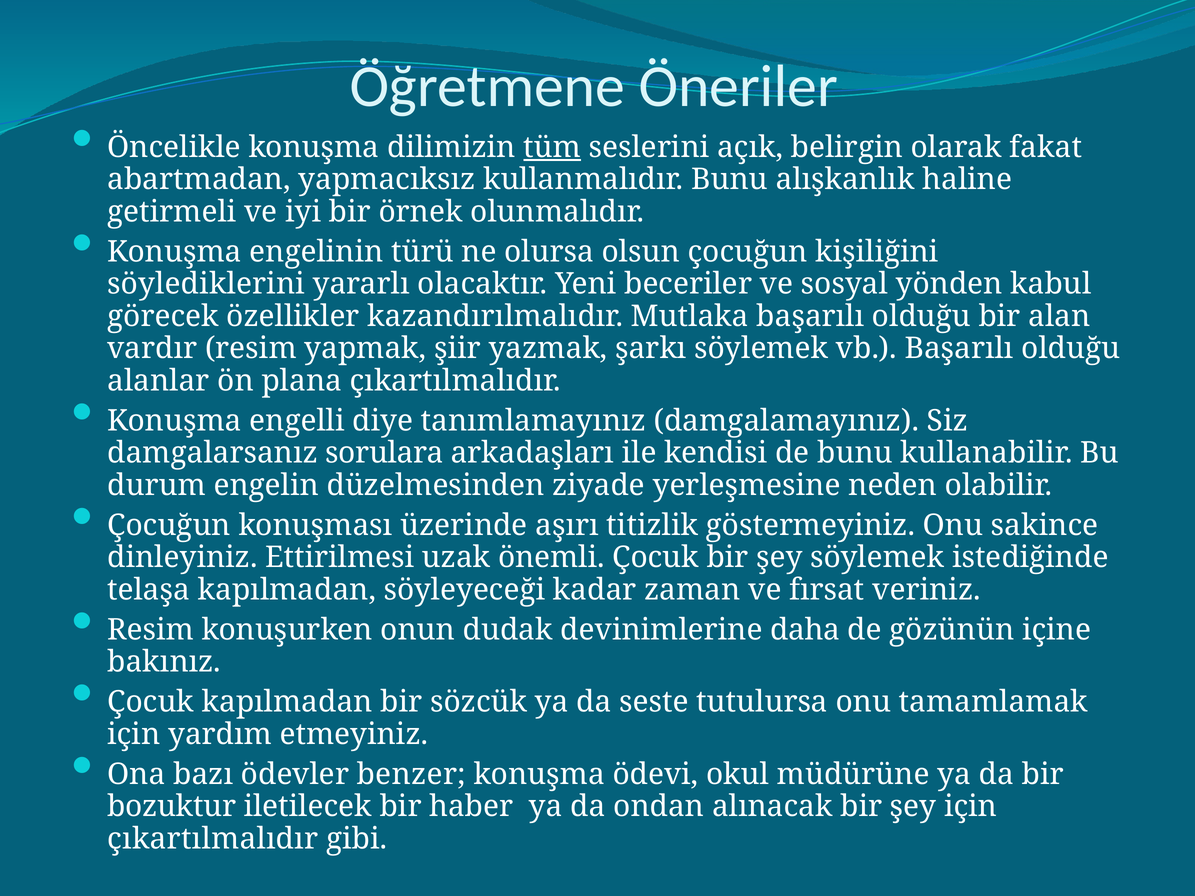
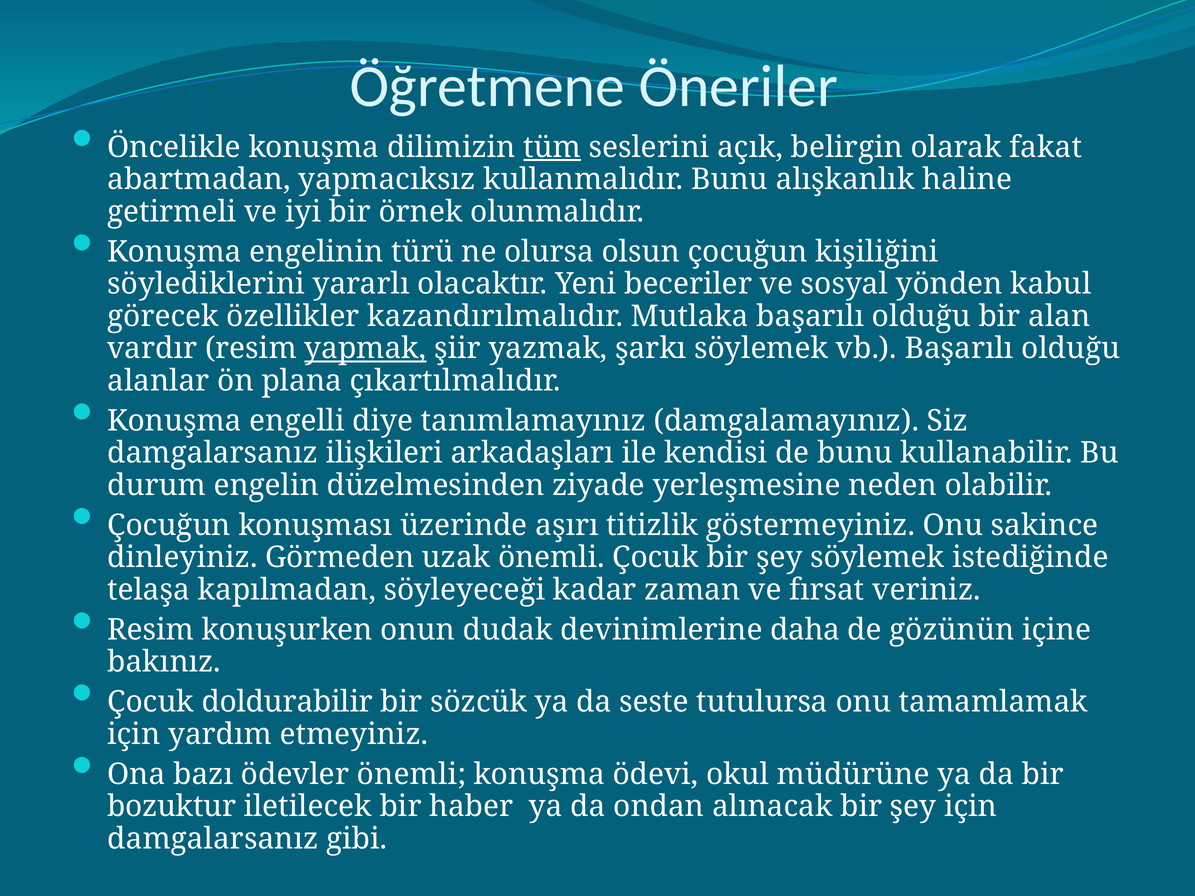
yapmak underline: none -> present (365, 349)
sorulara: sorulara -> ilişkileri (384, 453)
Ettirilmesi: Ettirilmesi -> Görmeden (340, 558)
Çocuk kapılmadan: kapılmadan -> doldurabilir (287, 702)
ödevler benzer: benzer -> önemli (411, 775)
çıkartılmalıdır: çıkartılmalıdır -> damgalarsanız (213, 839)
